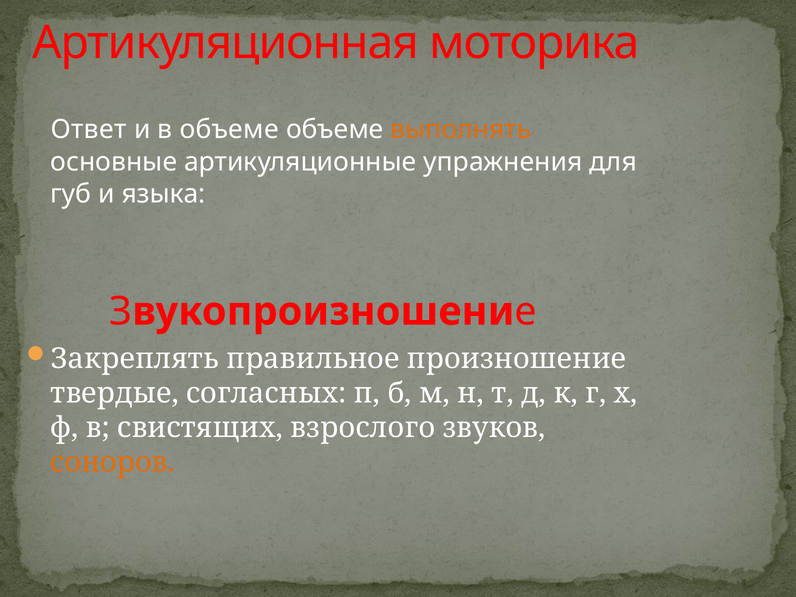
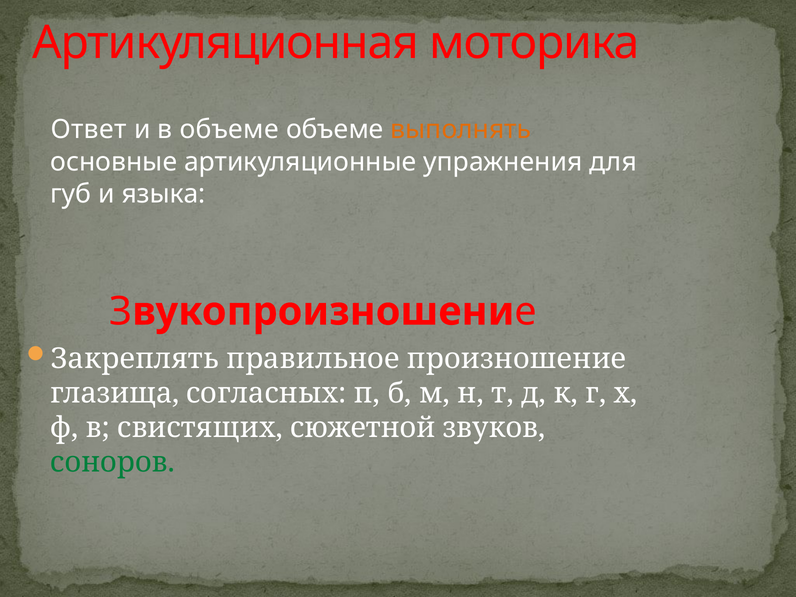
твердые: твердые -> глазища (115, 393)
взрослого: взрослого -> сюжетной (363, 428)
соноров colour: orange -> green (113, 462)
